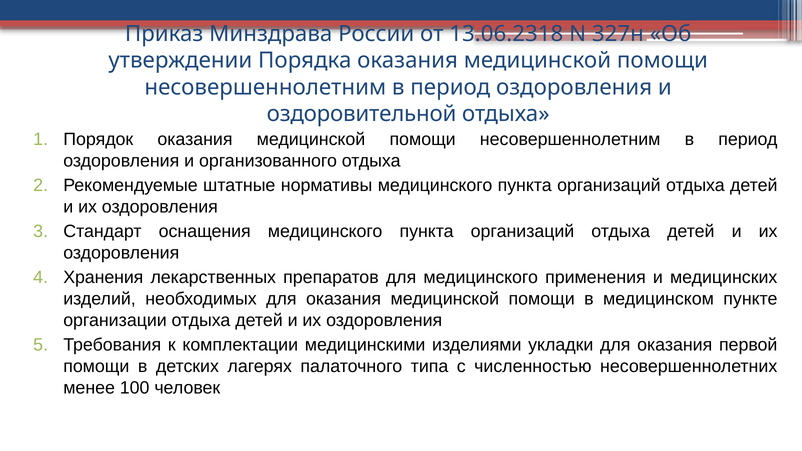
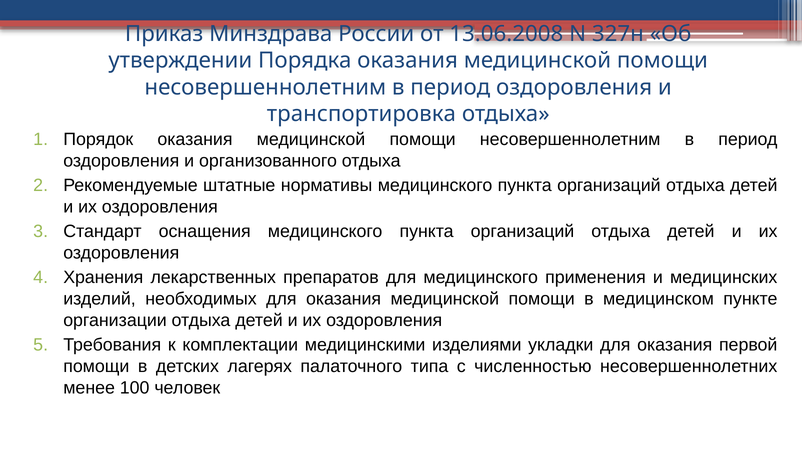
13.06.2318: 13.06.2318 -> 13.06.2008 (506, 34)
оздоровительной: оздоровительной -> транспортировка (361, 114)
